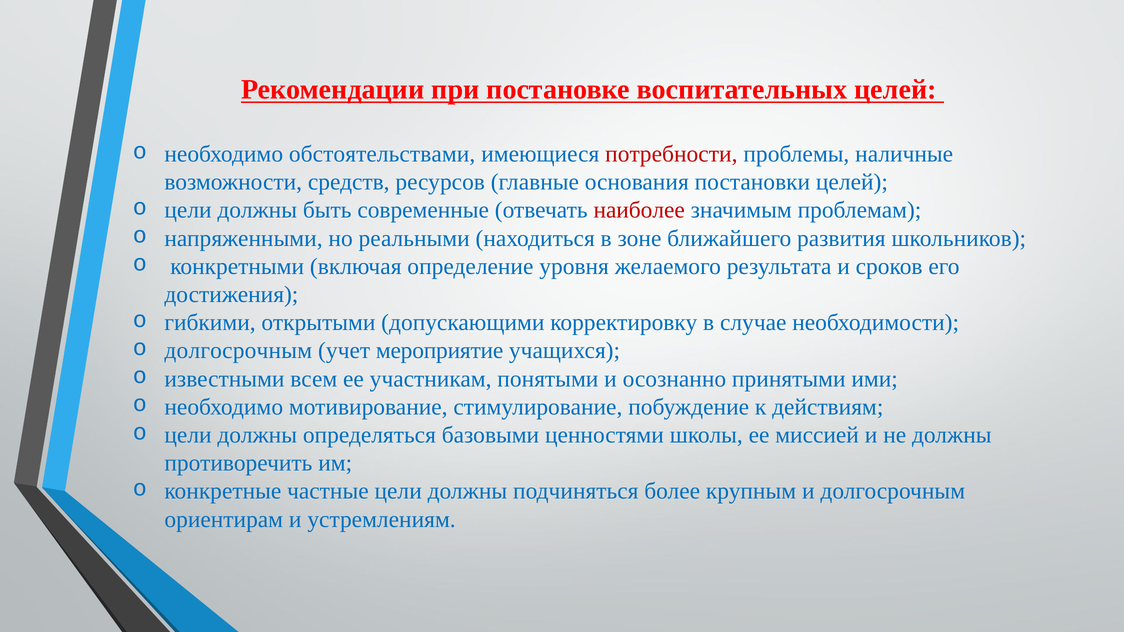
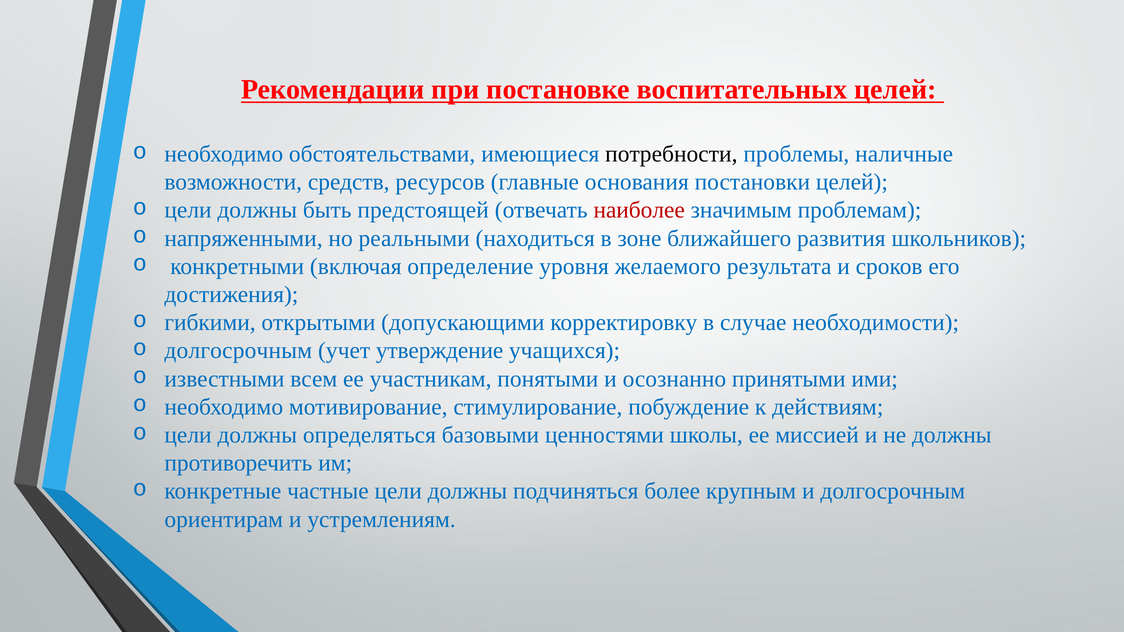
потребности colour: red -> black (671, 154)
современные: современные -> предстоящей (423, 210)
мероприятие: мероприятие -> утверждение (440, 351)
